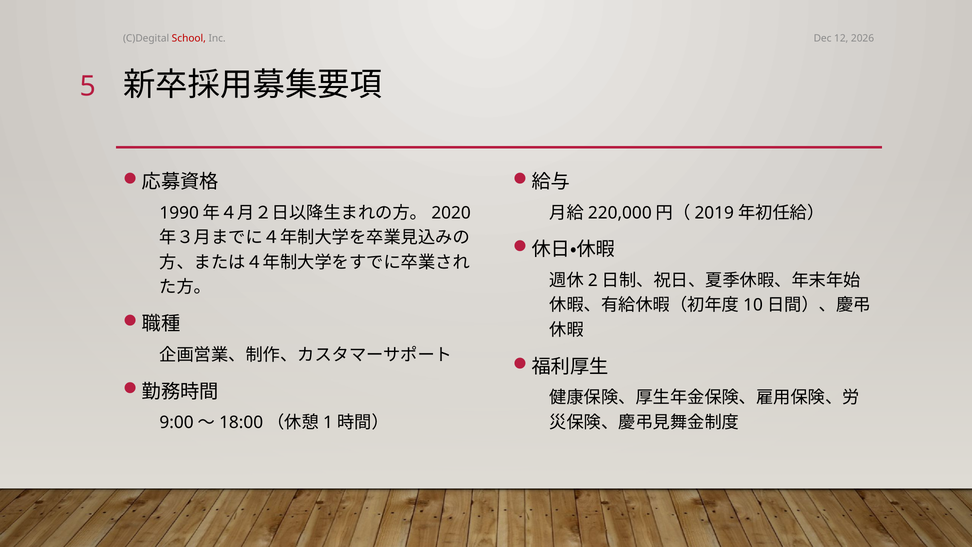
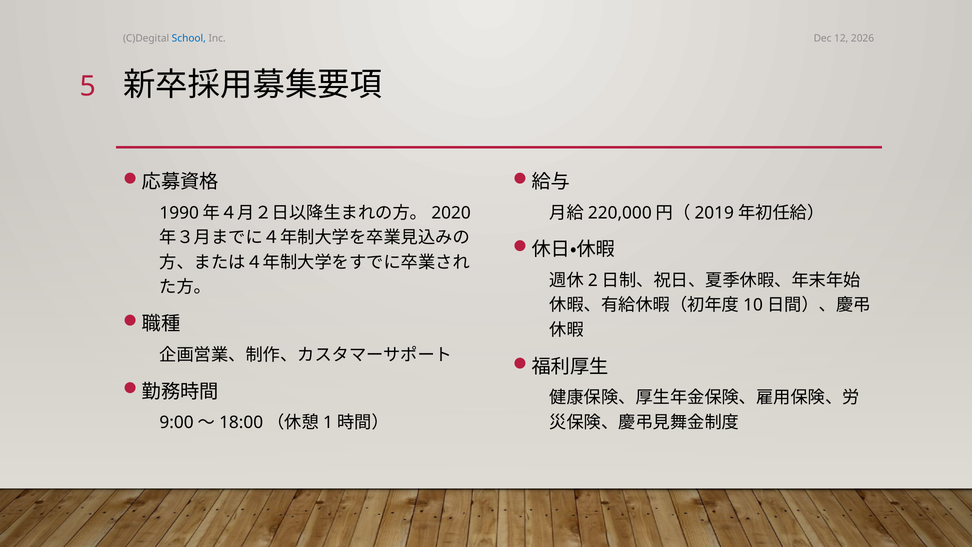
School colour: red -> blue (189, 39)
